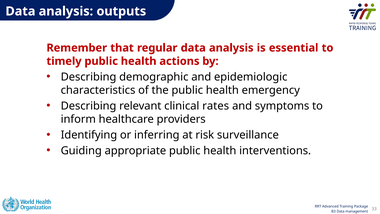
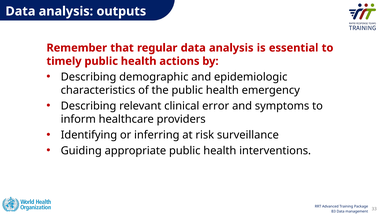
rates: rates -> error (216, 106)
